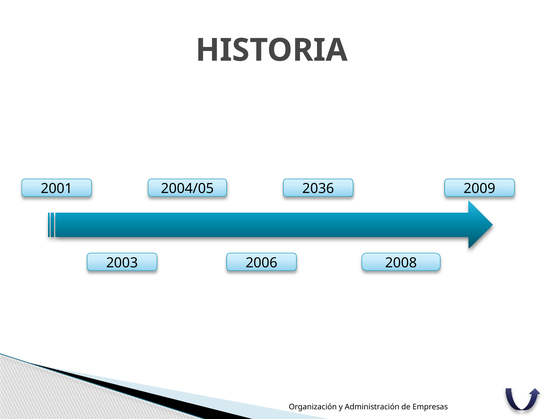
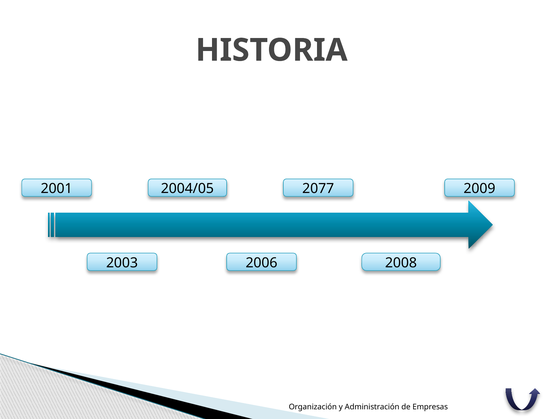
2036: 2036 -> 2077 (318, 188)
